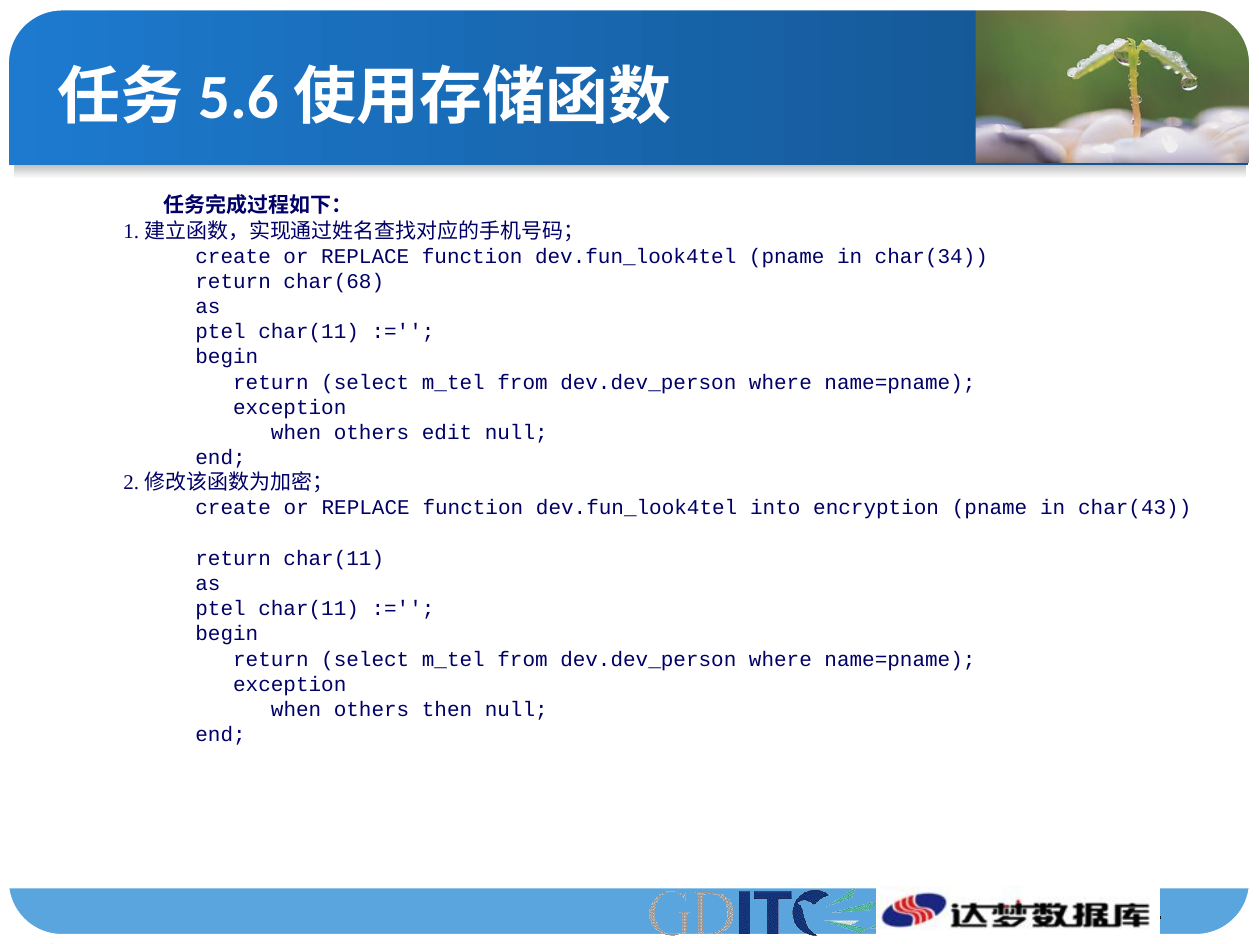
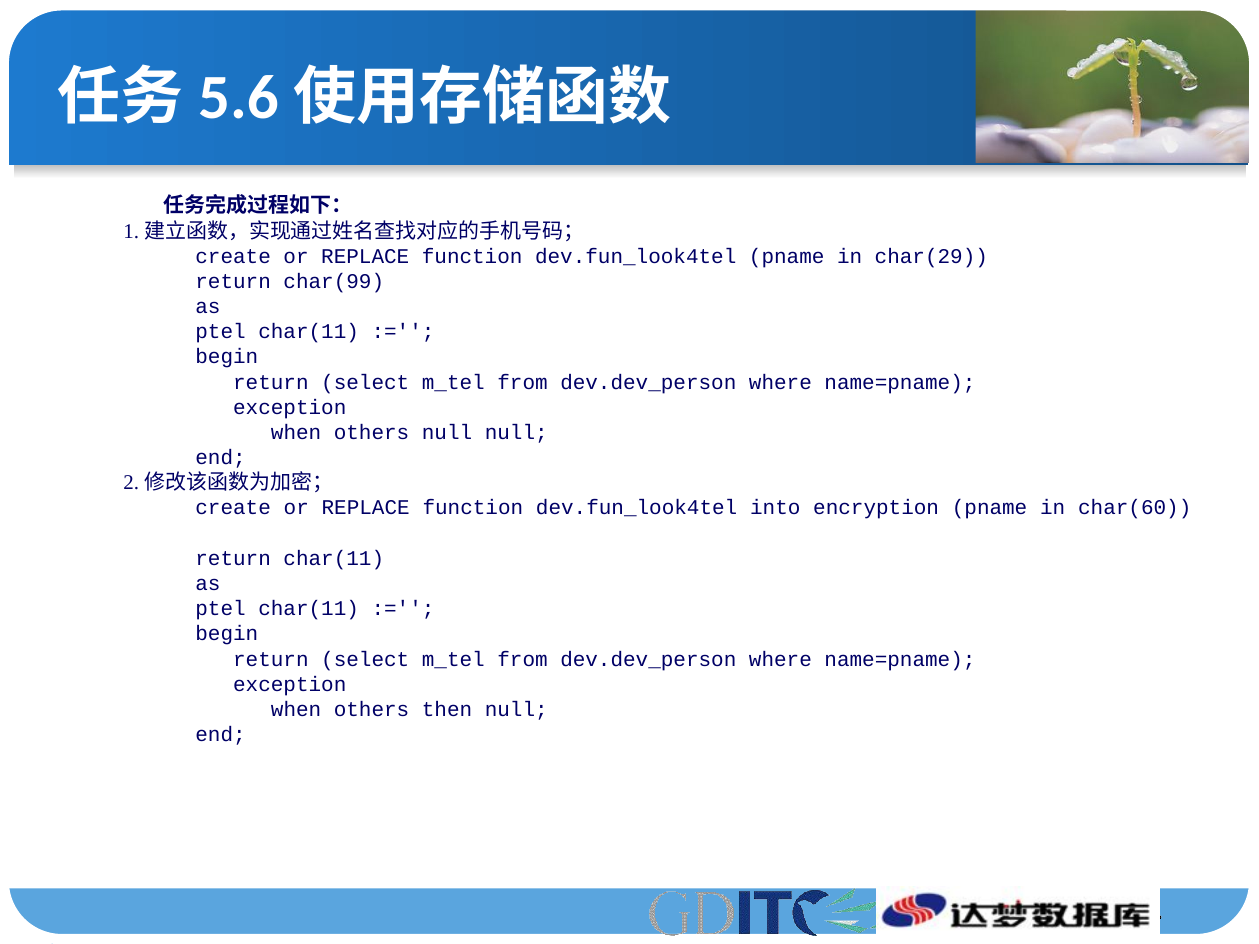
char(34: char(34 -> char(29 (931, 256)
char(68: char(68 -> char(99 (334, 282)
others edit: edit -> null (447, 433)
char(43: char(43 -> char(60 (1135, 508)
